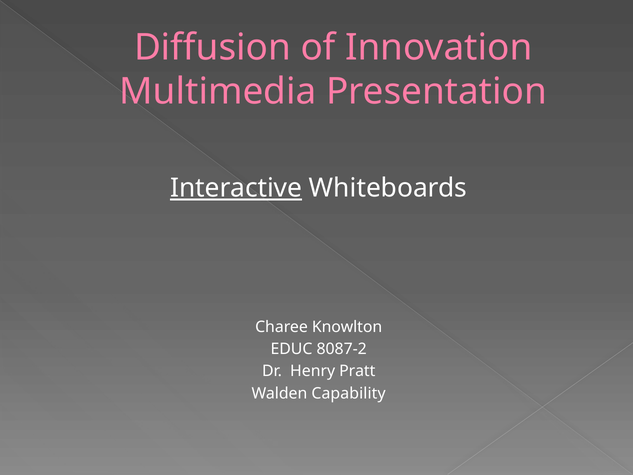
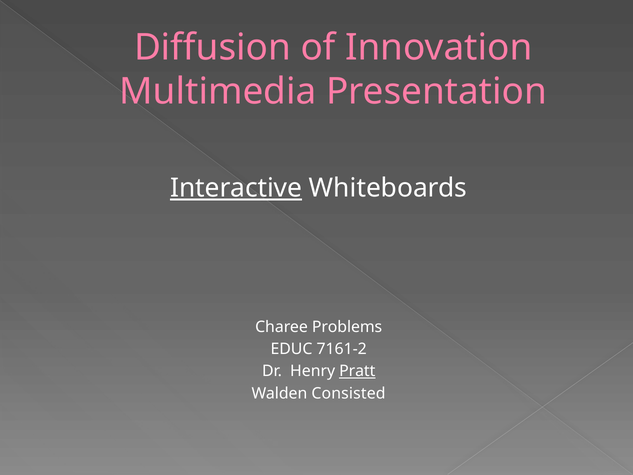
Knowlton: Knowlton -> Problems (347, 327)
8087-2: 8087-2 -> 7161-2 (342, 349)
Pratt underline: none -> present (357, 371)
Capability: Capability -> Consisted (348, 393)
